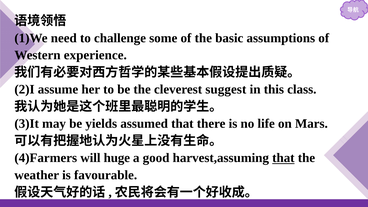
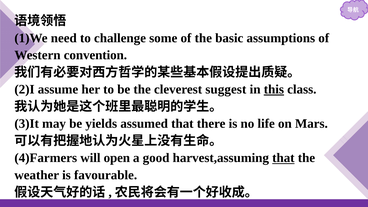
experience: experience -> convention (95, 55)
this underline: none -> present (274, 89)
huge: huge -> open (117, 158)
